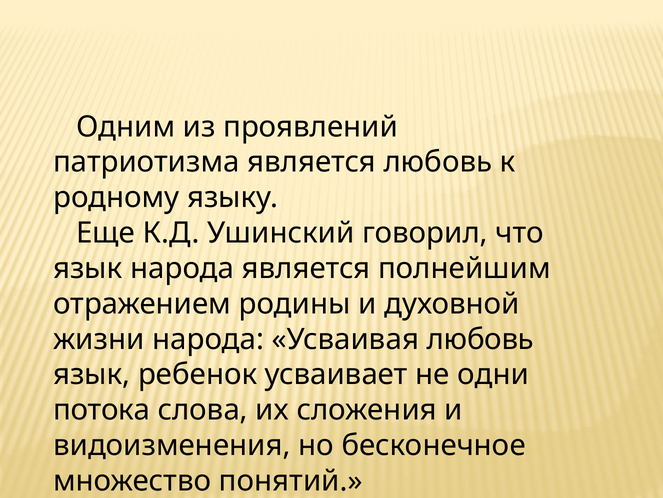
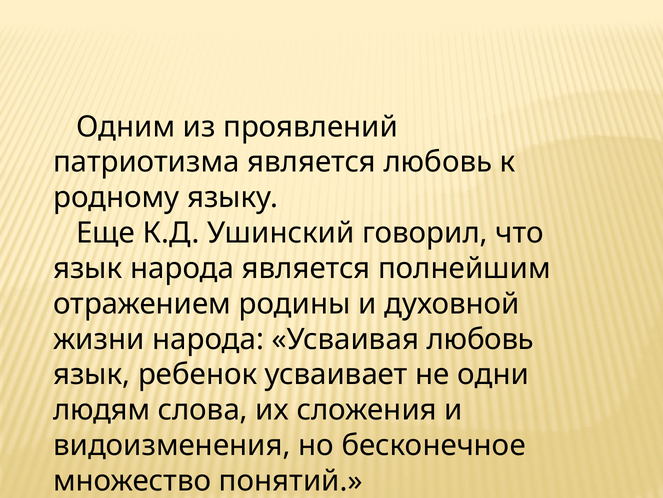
потока: потока -> людям (102, 410)
